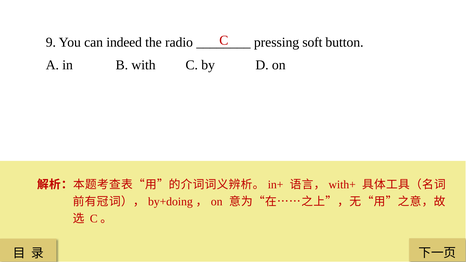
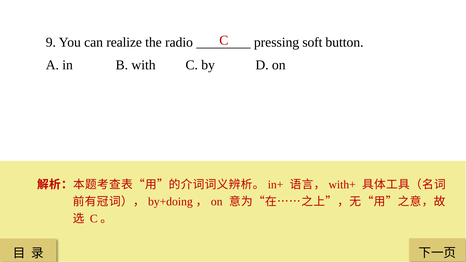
indeed: indeed -> realize (124, 42)
